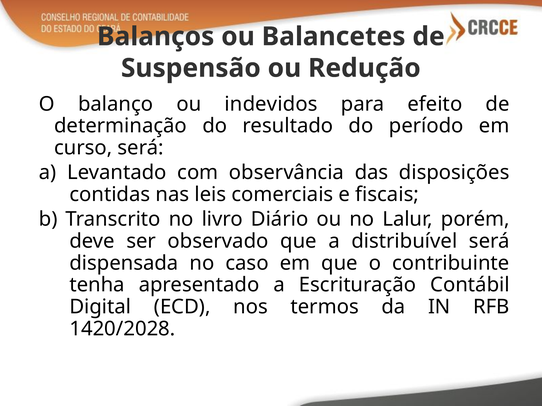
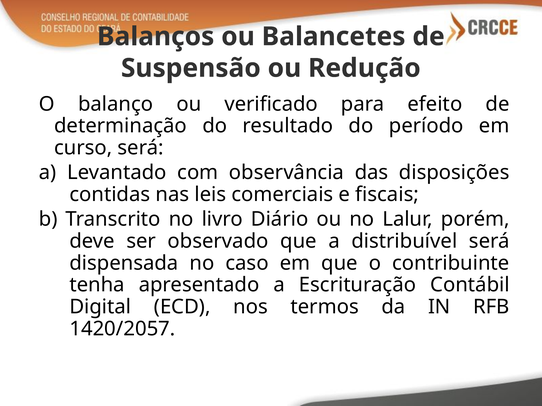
indevidos: indevidos -> verificado (271, 104)
1420/2028: 1420/2028 -> 1420/2057 (122, 329)
